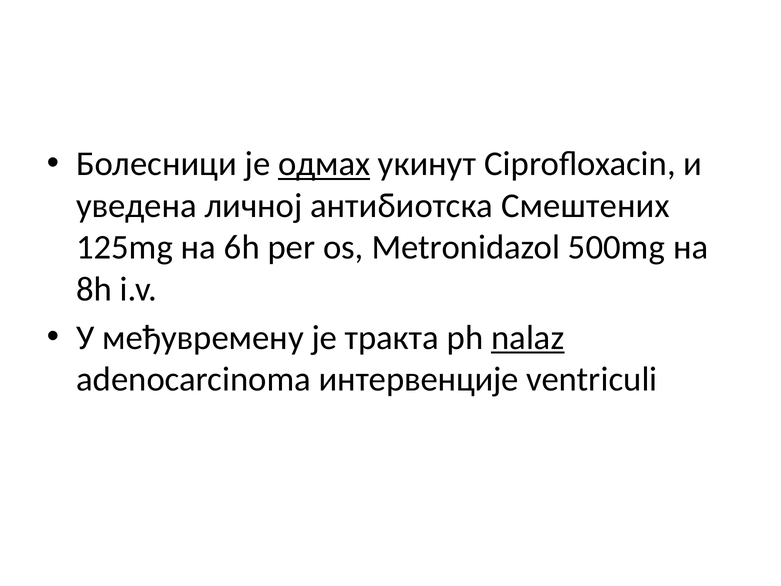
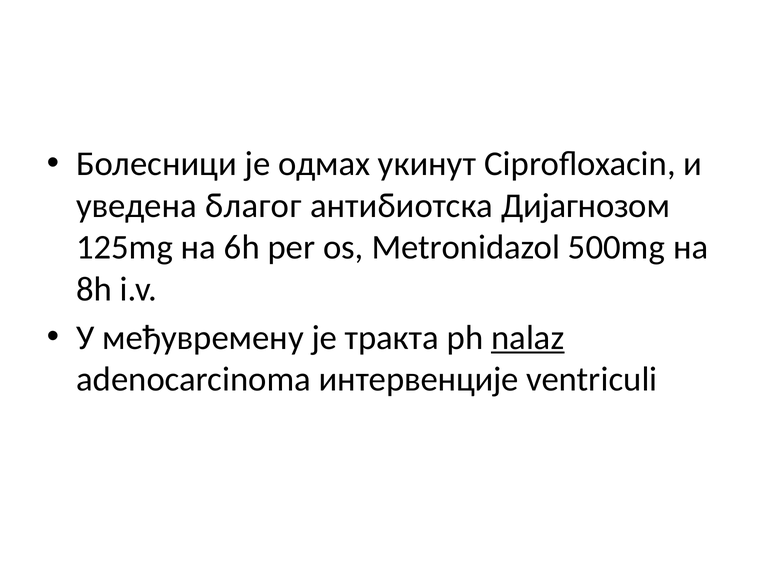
одмах underline: present -> none (324, 164)
личној: личној -> благог (253, 206)
Смештених: Смештених -> Дијагнозом (586, 206)
